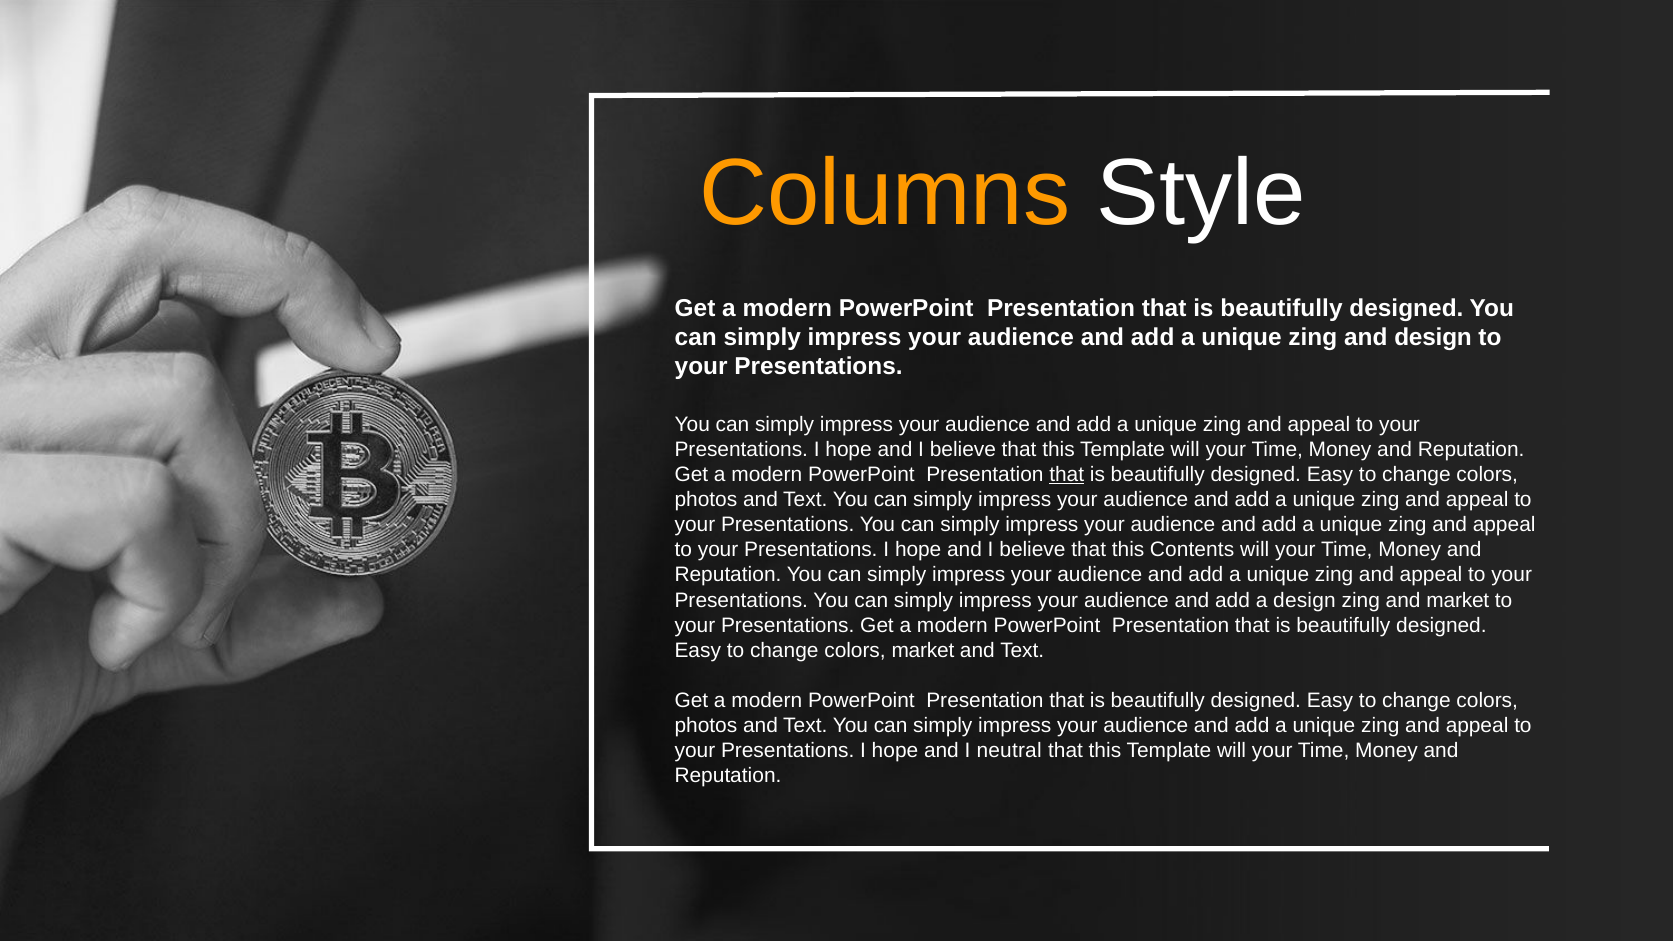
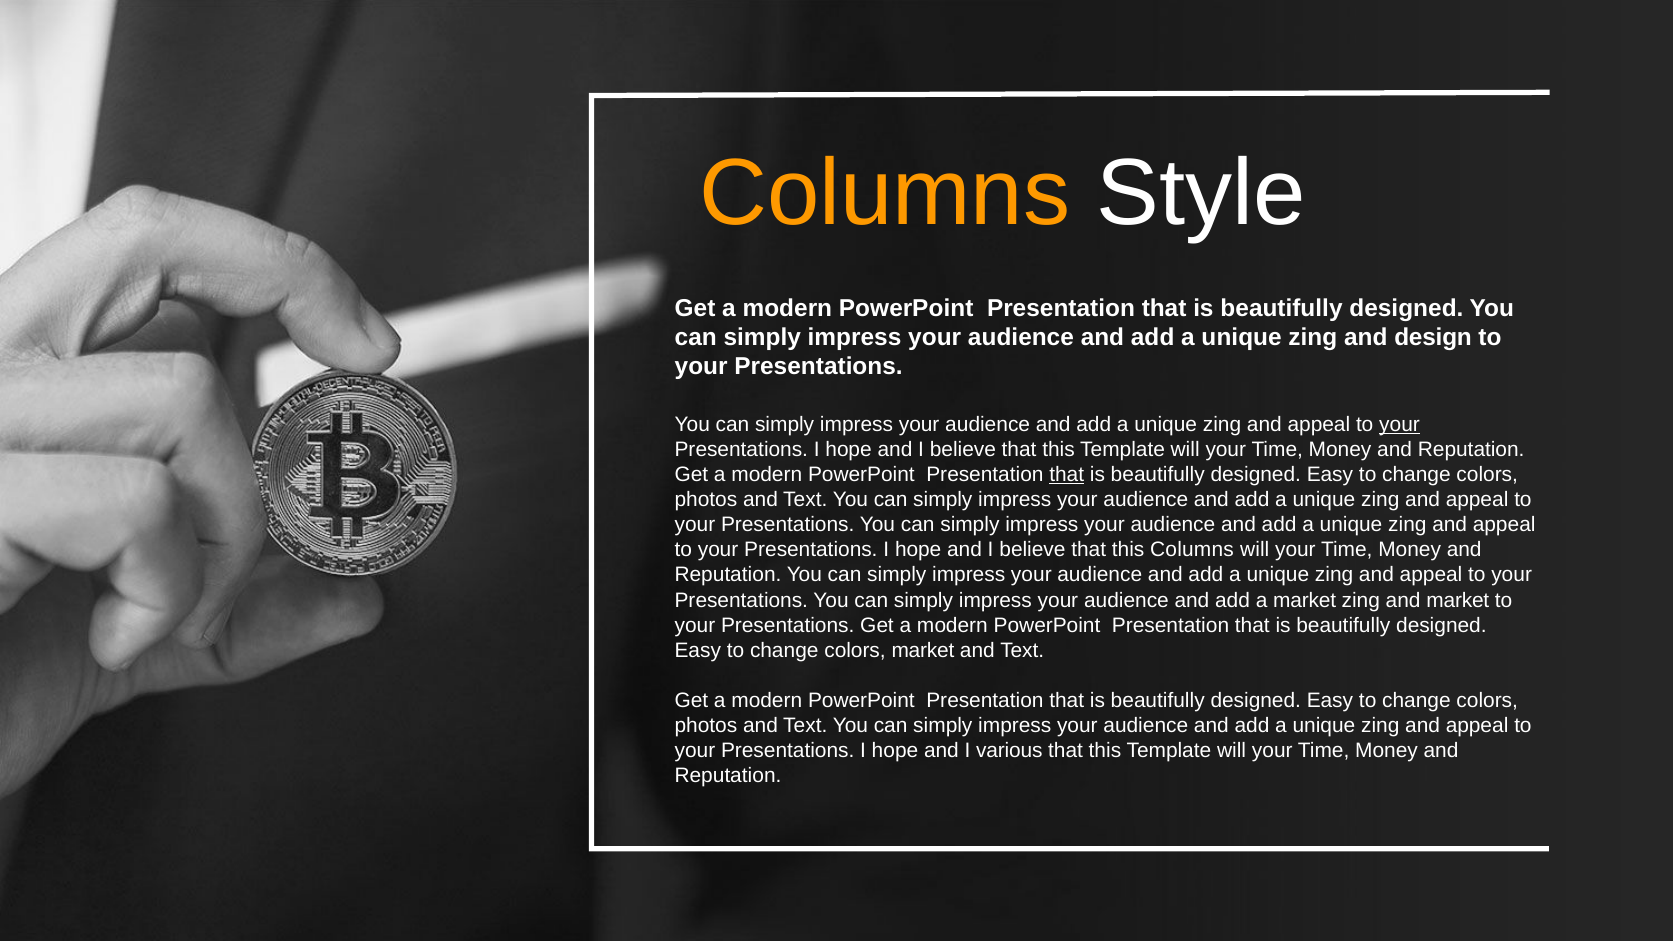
your underline: none -> present (1400, 425)
this Contents: Contents -> Columns (1192, 550)
a design: design -> market (1305, 600)
neutral: neutral -> various (1009, 751)
